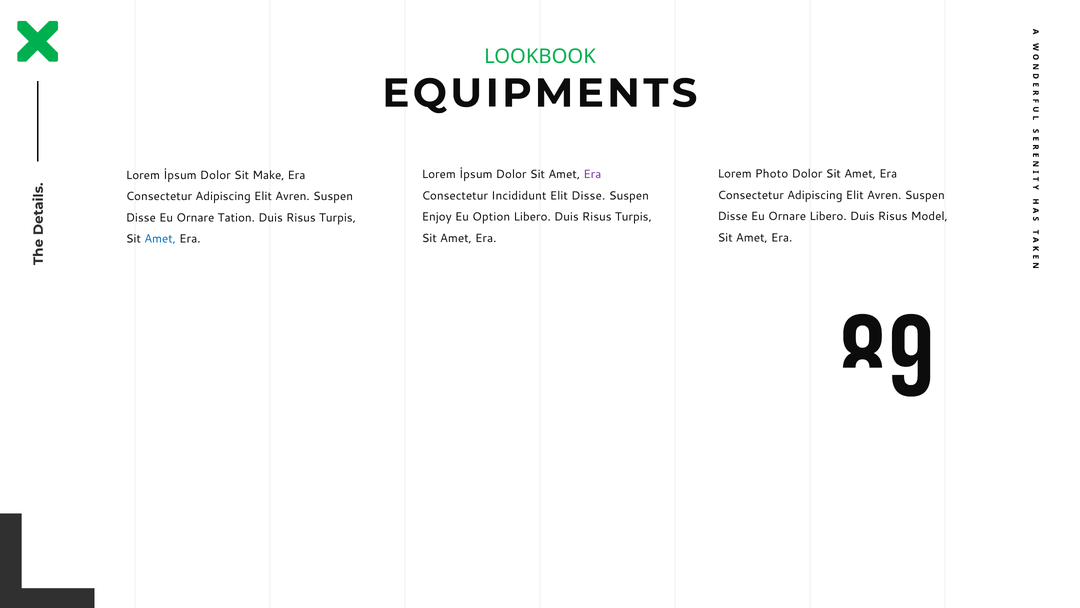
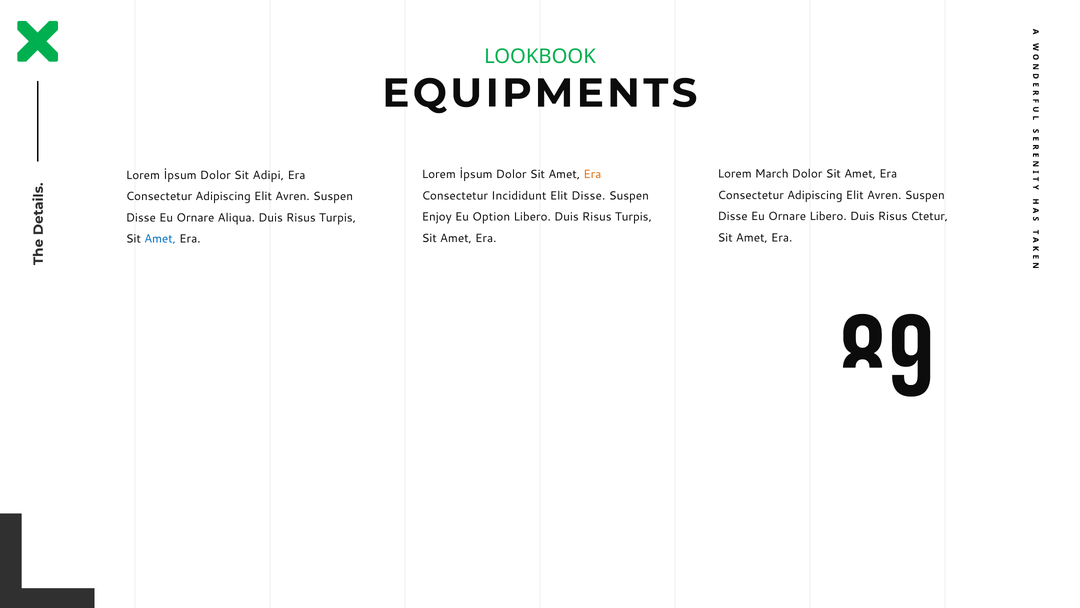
Photo: Photo -> March (772, 174)
Era colour: purple -> orange (592, 174)
Make: Make -> Adipi (268, 175)
Model: Model -> Ctetur (929, 216)
Tation: Tation -> Aliqua (236, 218)
